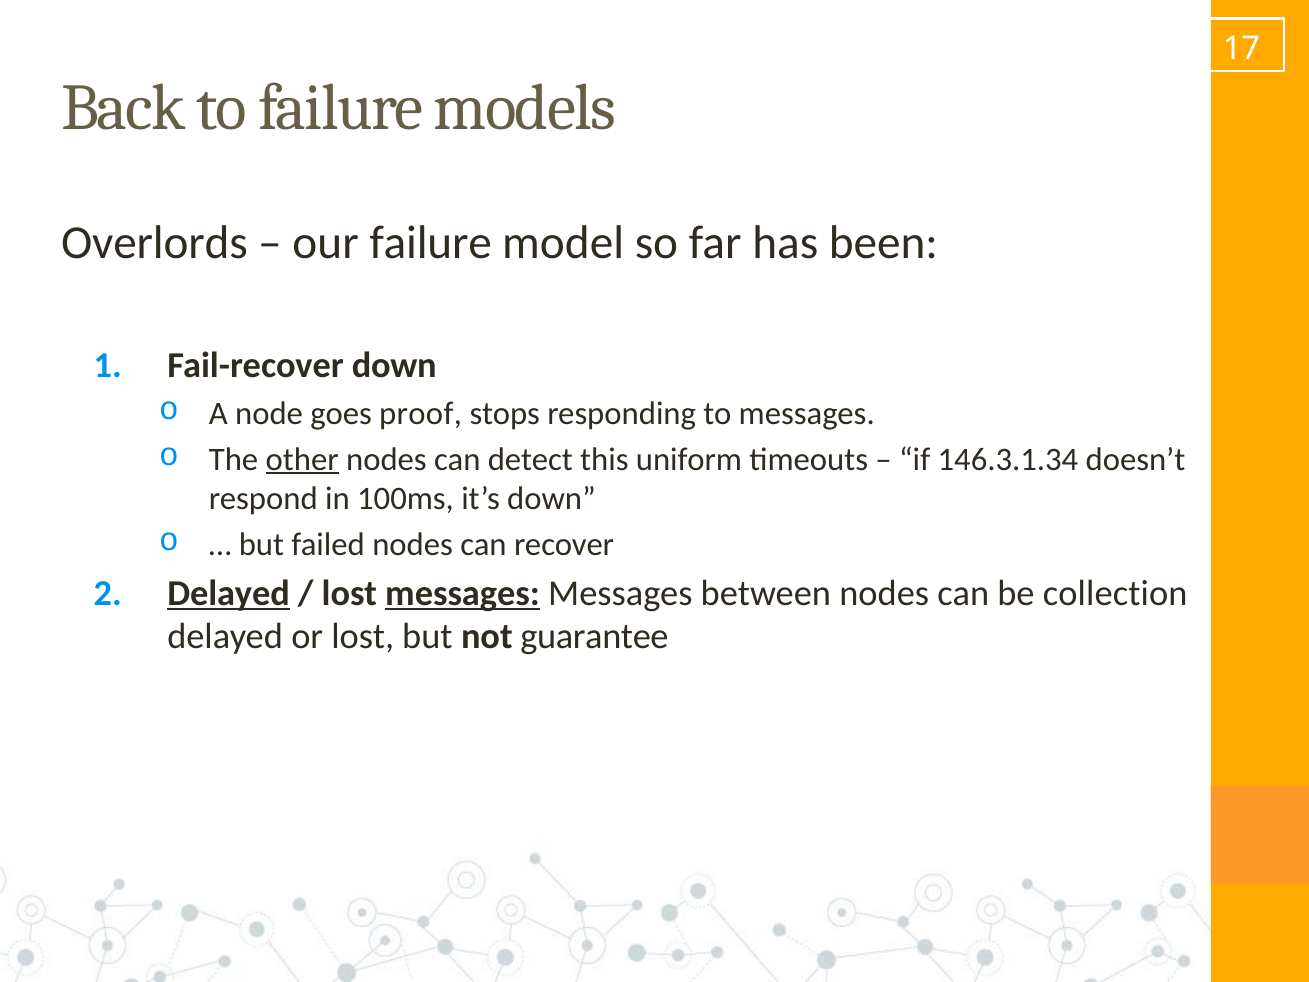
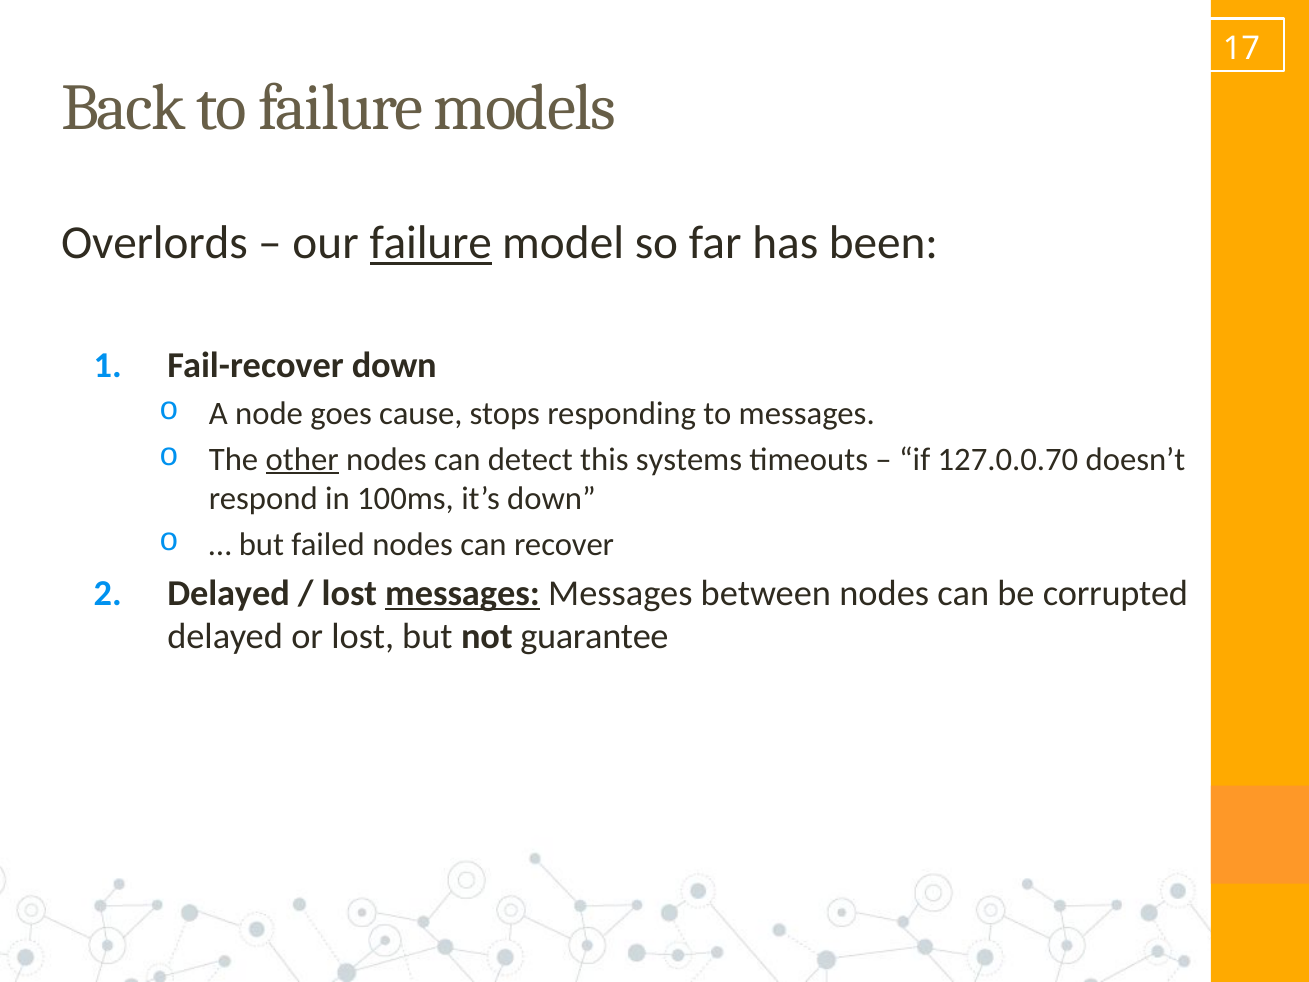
failure underline: none -> present (431, 243)
proof: proof -> cause (421, 413)
uniform: uniform -> systems (689, 459)
146.3.1.34: 146.3.1.34 -> 127.0.0.70 (1008, 459)
Delayed underline: present -> none (229, 593)
collection: collection -> corrupted (1115, 593)
